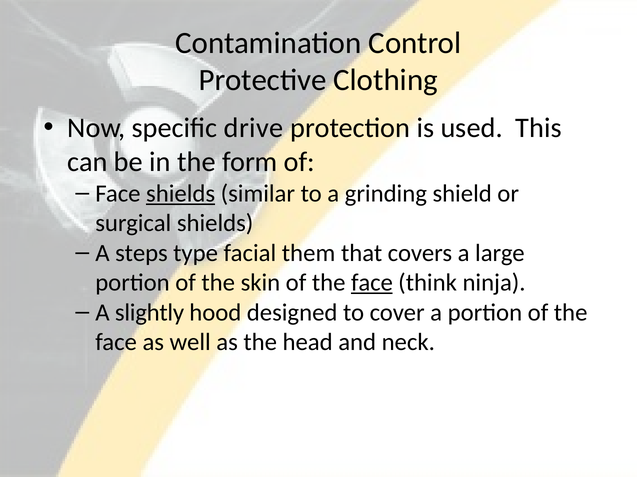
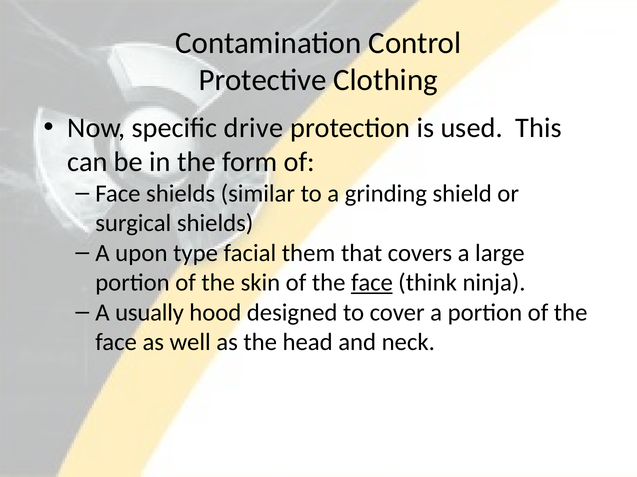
shields underline: present -> none (181, 194)
steps: steps -> upon (141, 253)
slightly: slightly -> usually (150, 313)
